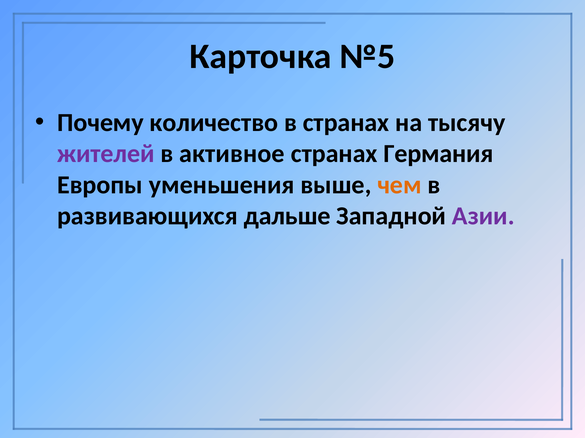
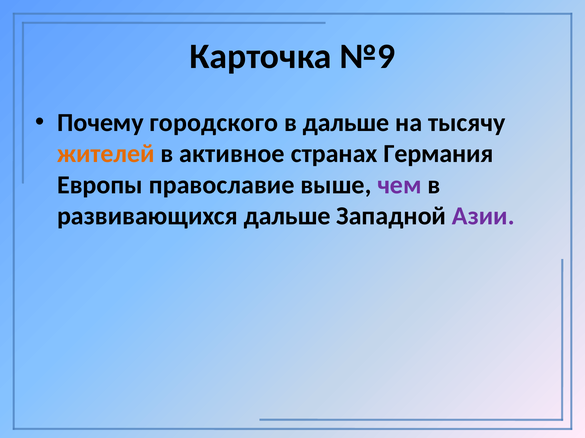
№5: №5 -> №9 (367, 57)
количество: количество -> городского (214, 123)
в странах: странах -> дальше (346, 123)
жителей colour: purple -> orange (106, 154)
уменьшения: уменьшения -> православие (222, 185)
чем colour: orange -> purple (399, 185)
